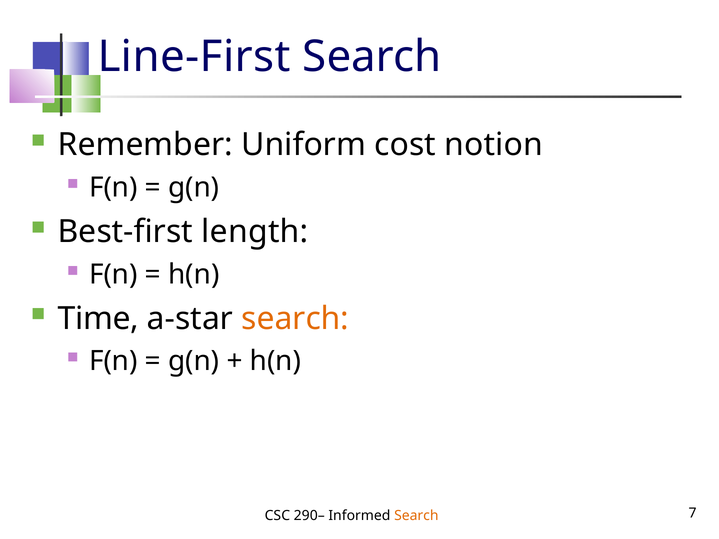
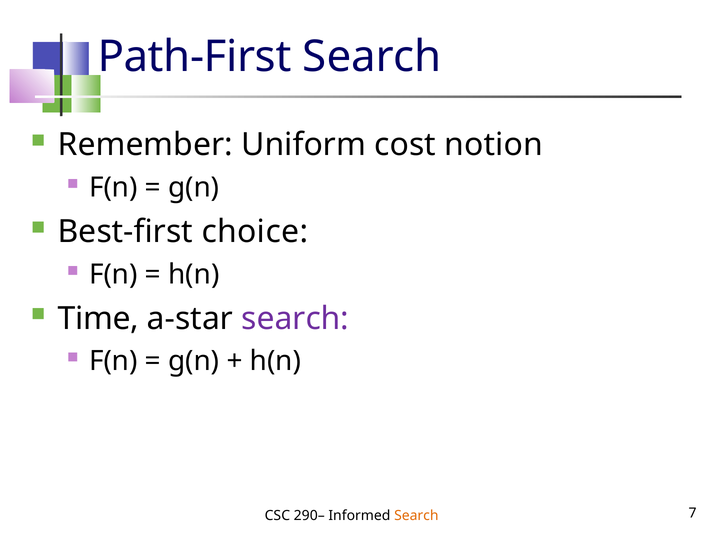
Line-First: Line-First -> Path-First (194, 57)
length: length -> choice (255, 232)
search colour: orange -> purple (295, 319)
